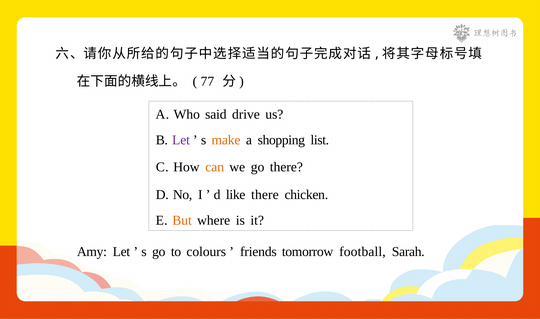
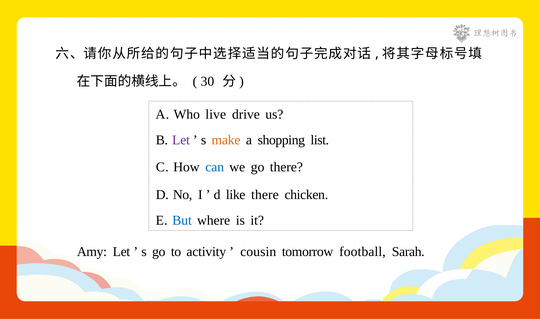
77: 77 -> 30 (207, 82)
said: said -> live (216, 114)
can colour: orange -> blue (215, 167)
But colour: orange -> blue (182, 221)
colours: colours -> activity (206, 252)
friends: friends -> cousin (258, 252)
